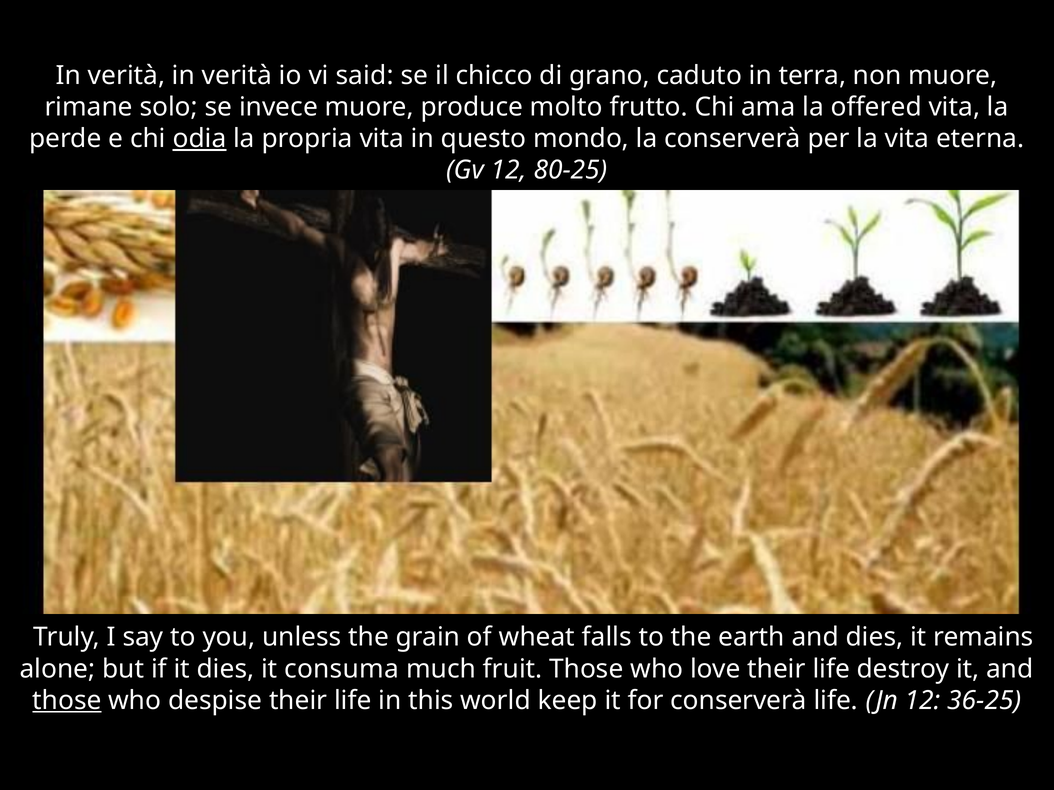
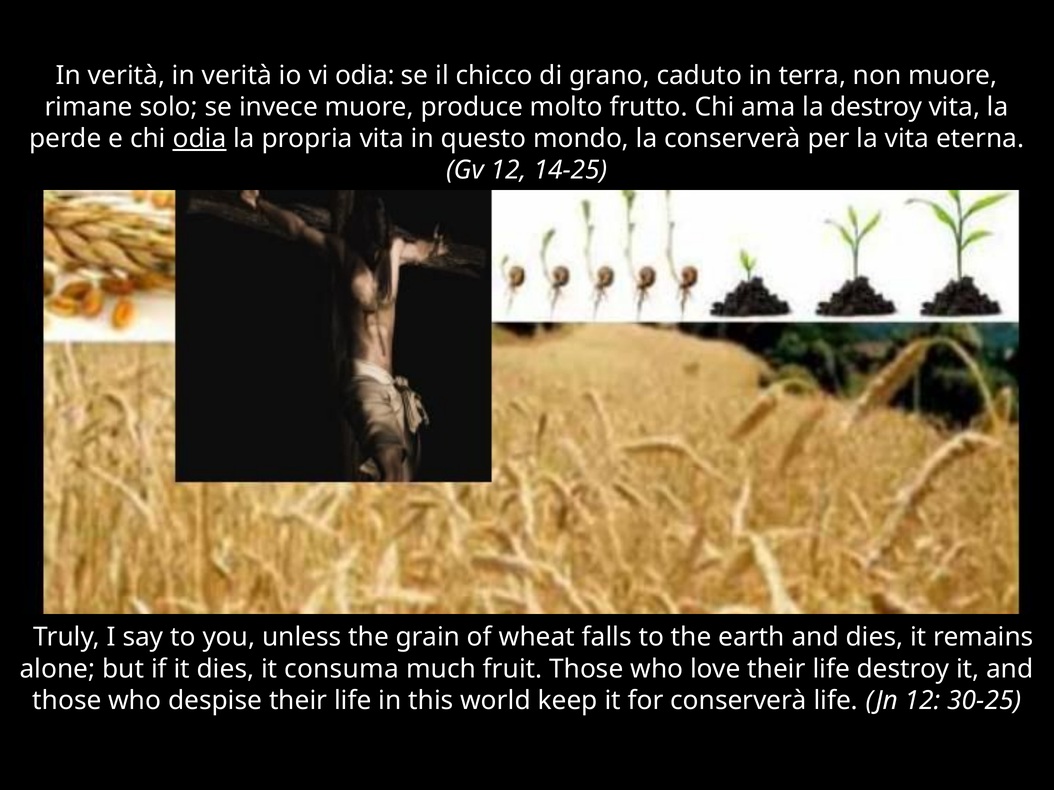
vi said: said -> odia (365, 76)
la offered: offered -> destroy (876, 107)
80-25: 80-25 -> 14-25 (570, 170)
those underline: present -> none (67, 701)
36-25: 36-25 -> 30-25 (984, 701)
